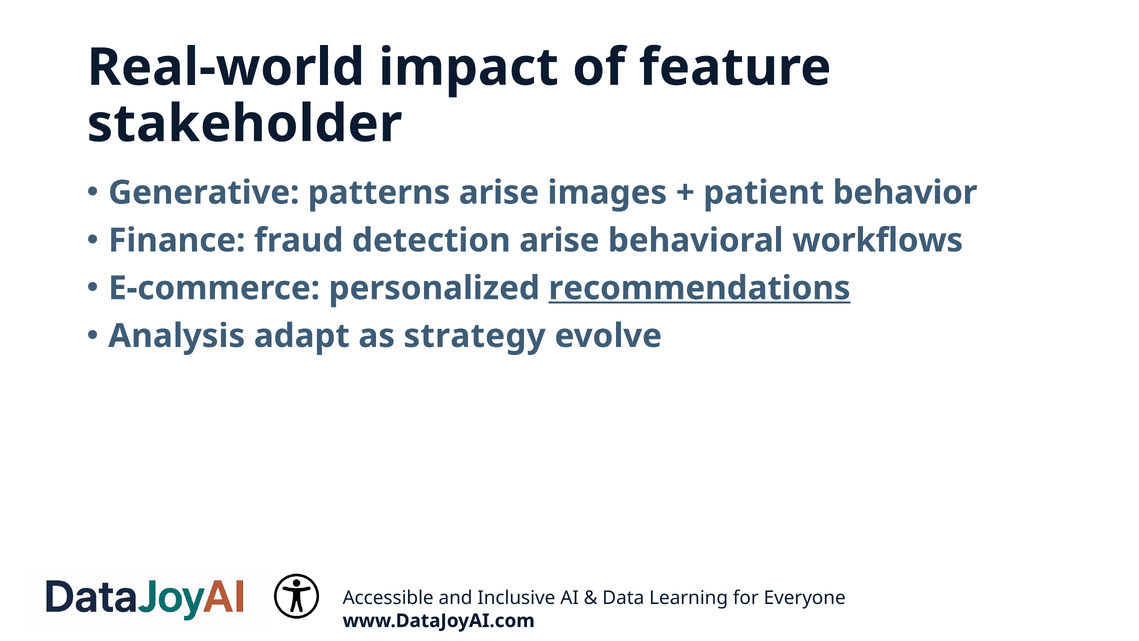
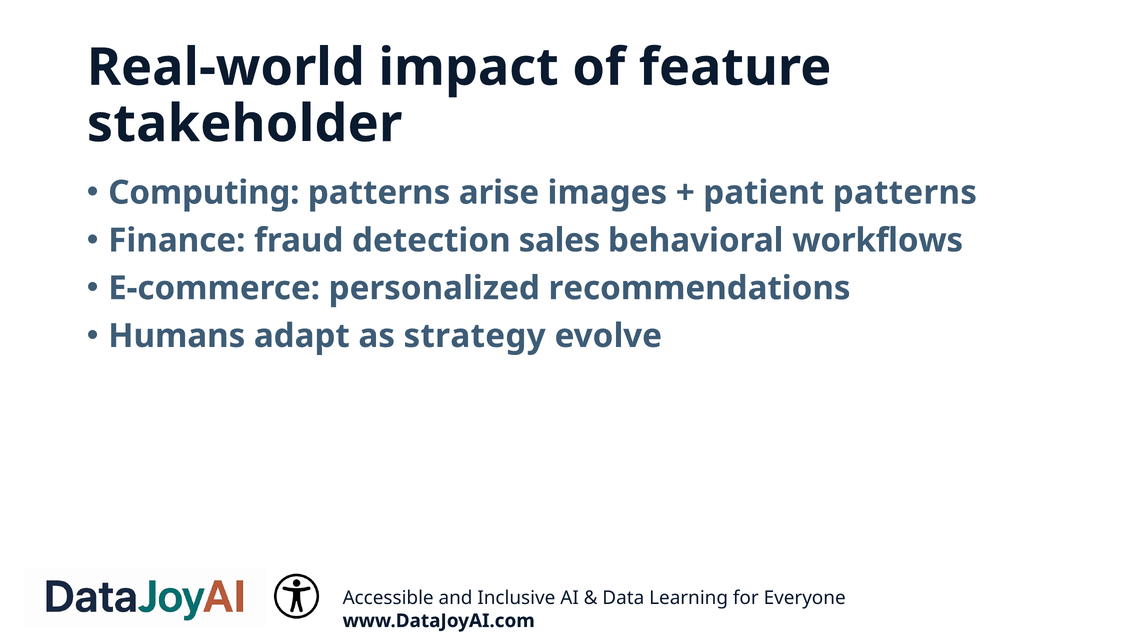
Generative: Generative -> Computing (204, 193)
patient behavior: behavior -> patterns (905, 193)
detection arise: arise -> sales (559, 240)
recommendations underline: present -> none (700, 288)
Analysis: Analysis -> Humans (177, 336)
